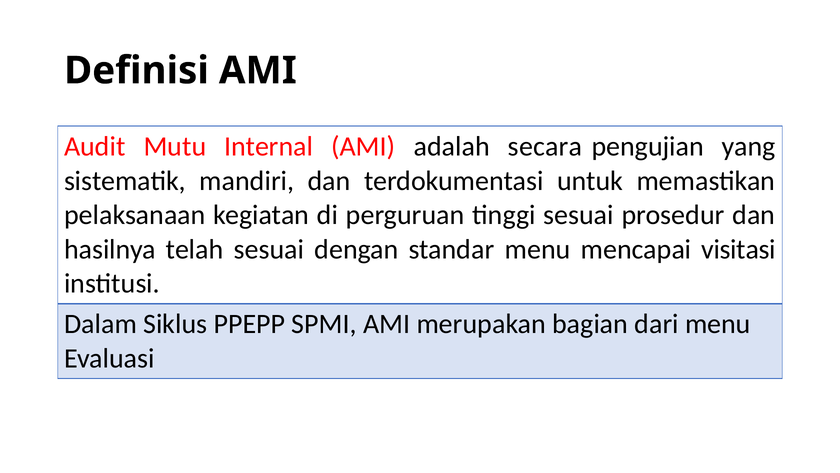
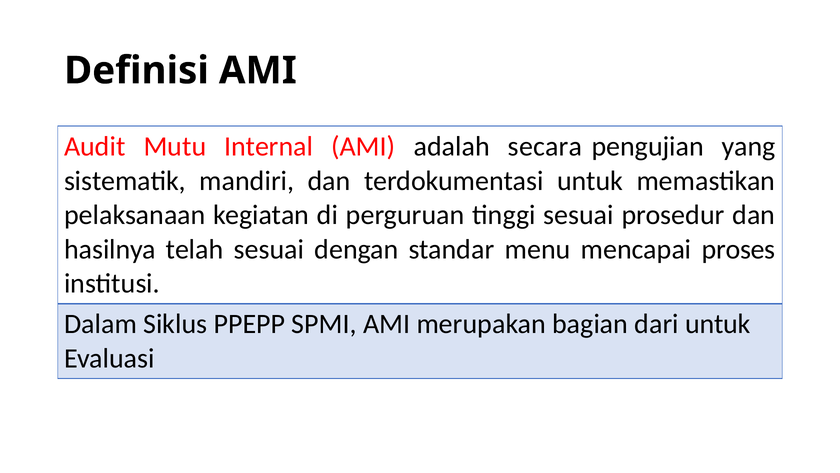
visitasi: visitasi -> proses (738, 249)
dari menu: menu -> untuk (718, 324)
